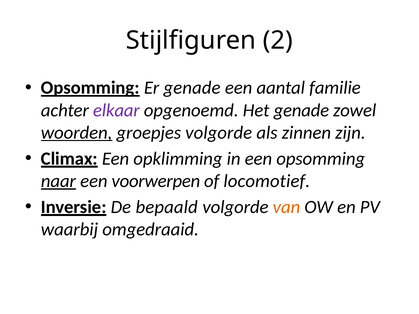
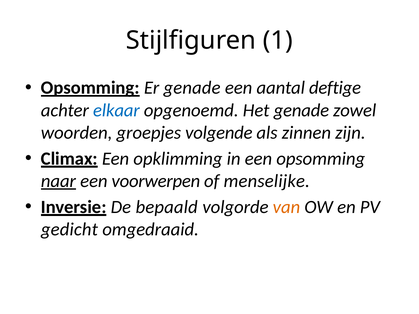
2: 2 -> 1 (278, 41)
familie: familie -> deftige (335, 88)
elkaar colour: purple -> blue (116, 110)
woorden underline: present -> none (77, 133)
groepjes volgorde: volgorde -> volgende (219, 133)
locomotief: locomotief -> menselijke (267, 181)
waarbij: waarbij -> gedicht (69, 230)
